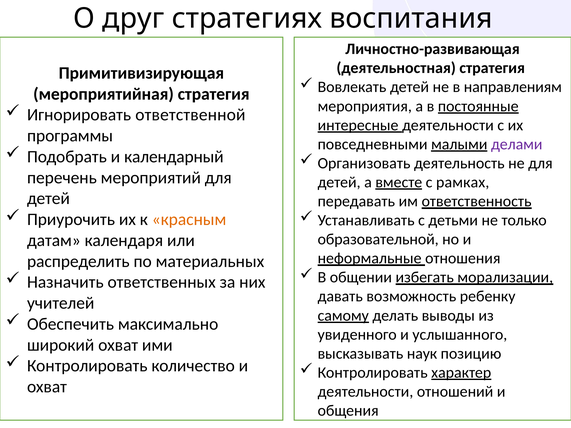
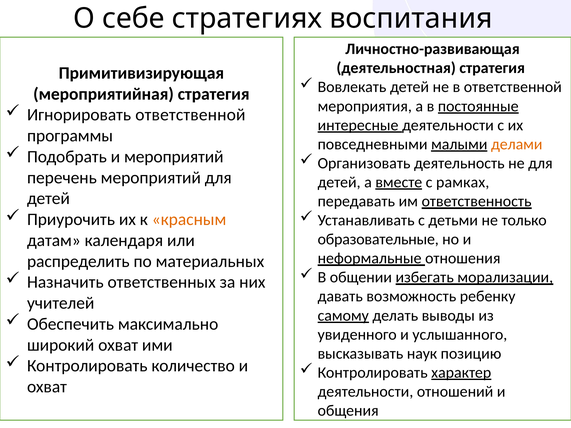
друг: друг -> себе (133, 18)
в направлениям: направлениям -> ответственной (513, 87)
делами colour: purple -> orange (517, 144)
и календарный: календарный -> мероприятий (174, 157)
образовательной: образовательной -> образовательные (378, 239)
